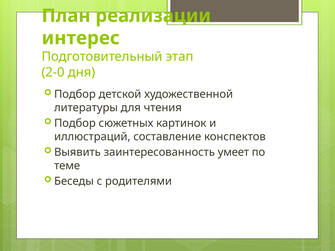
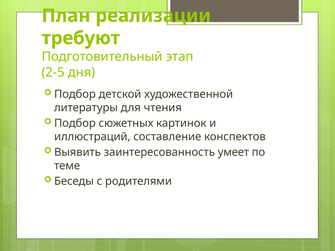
интерес: интерес -> требуют (81, 38)
2-0: 2-0 -> 2-5 (53, 72)
